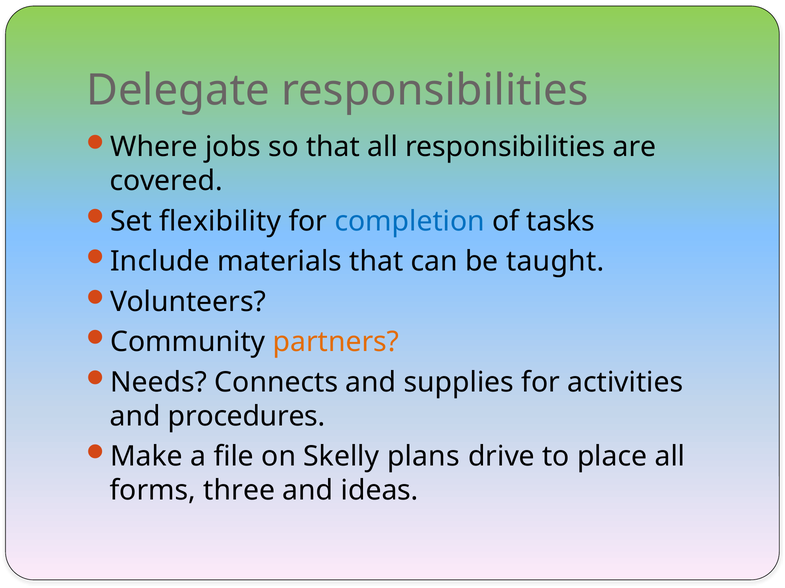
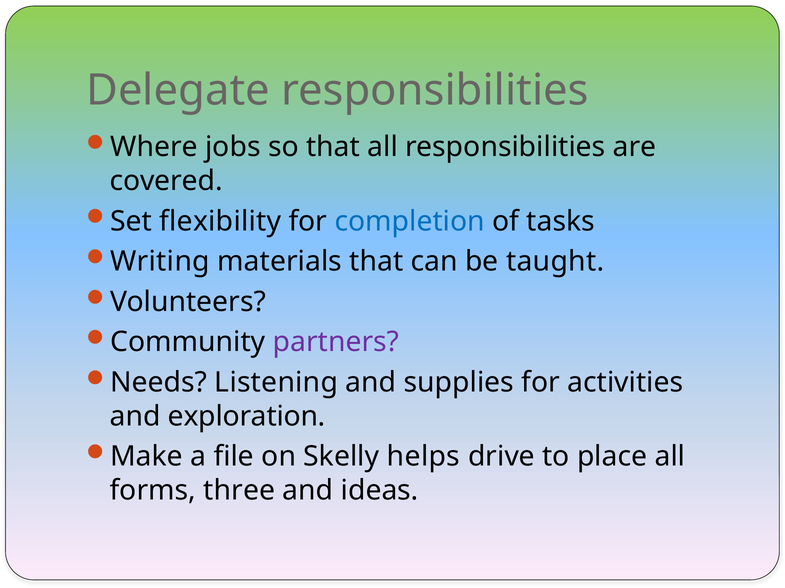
Include: Include -> Writing (160, 262)
partners colour: orange -> purple (336, 342)
Connects: Connects -> Listening (276, 383)
procedures: procedures -> exploration (247, 417)
plans: plans -> helps (423, 457)
